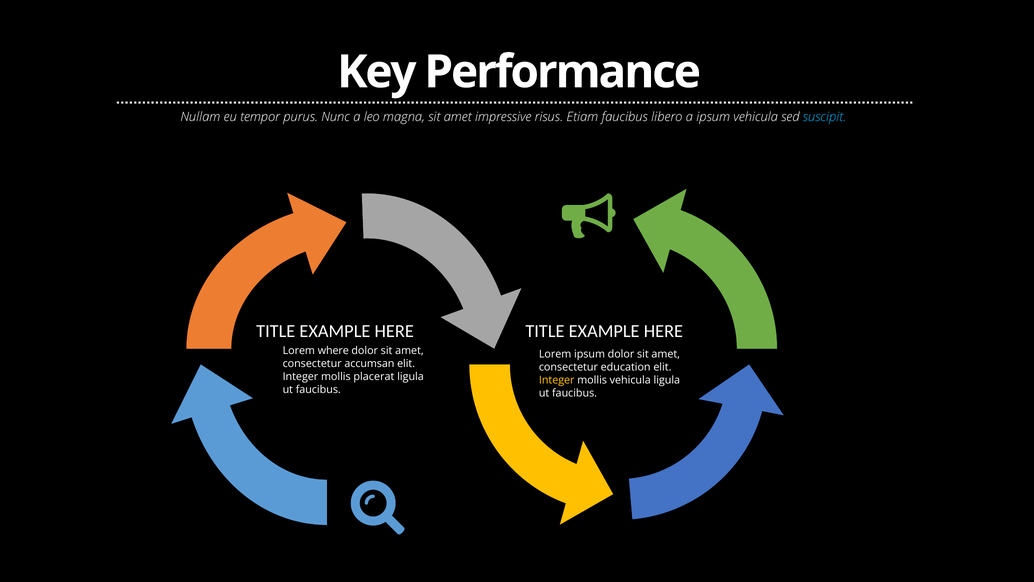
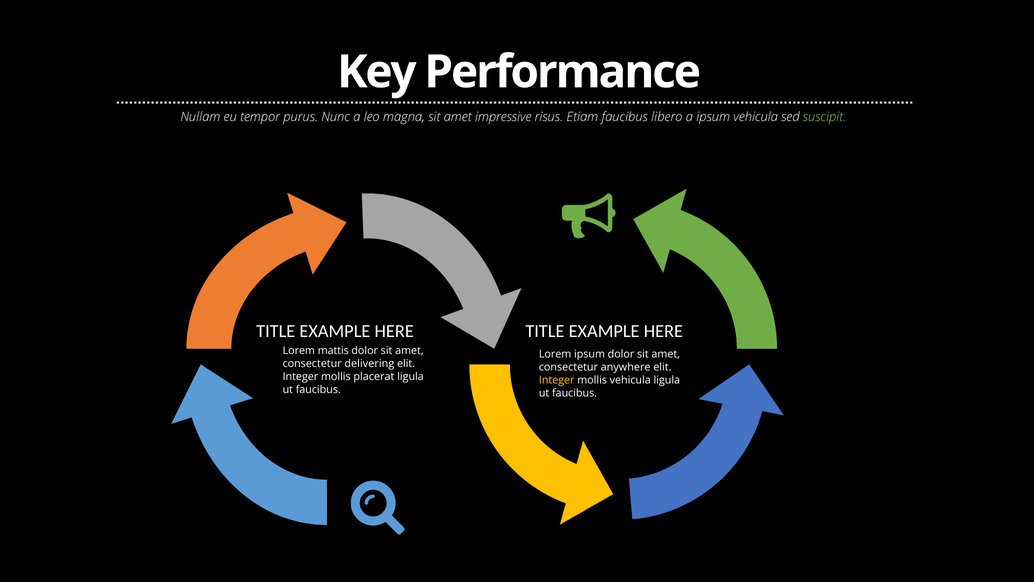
suscipit colour: light blue -> light green (825, 117)
where: where -> mattis (333, 351)
accumsan: accumsan -> delivering (369, 364)
education: education -> anywhere (626, 367)
